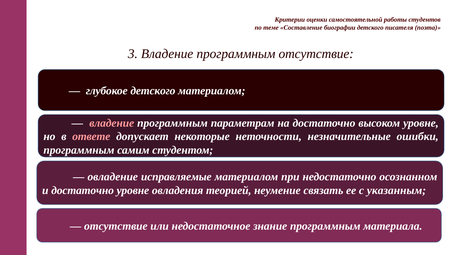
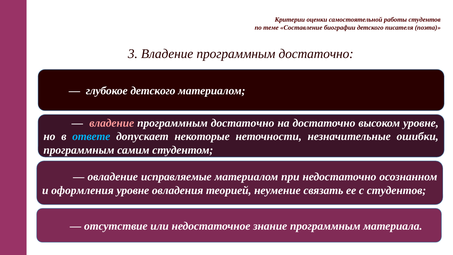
3 Владение программным отсутствие: отсутствие -> достаточно (316, 54)
параметрам: параметрам -> достаточно (243, 123)
ответе colour: pink -> light blue (91, 136)
и достаточно: достаточно -> оформления (83, 190)
с указанным: указанным -> студентов (396, 190)
